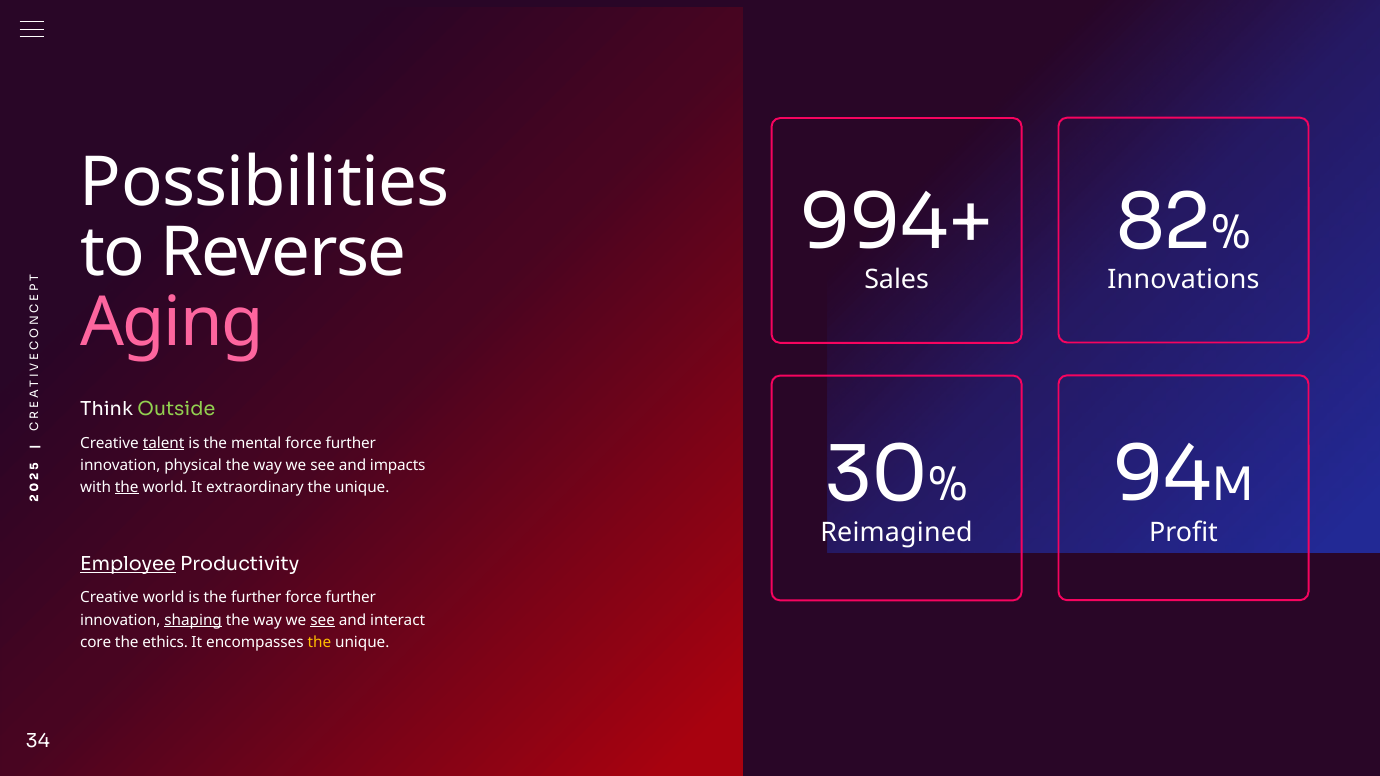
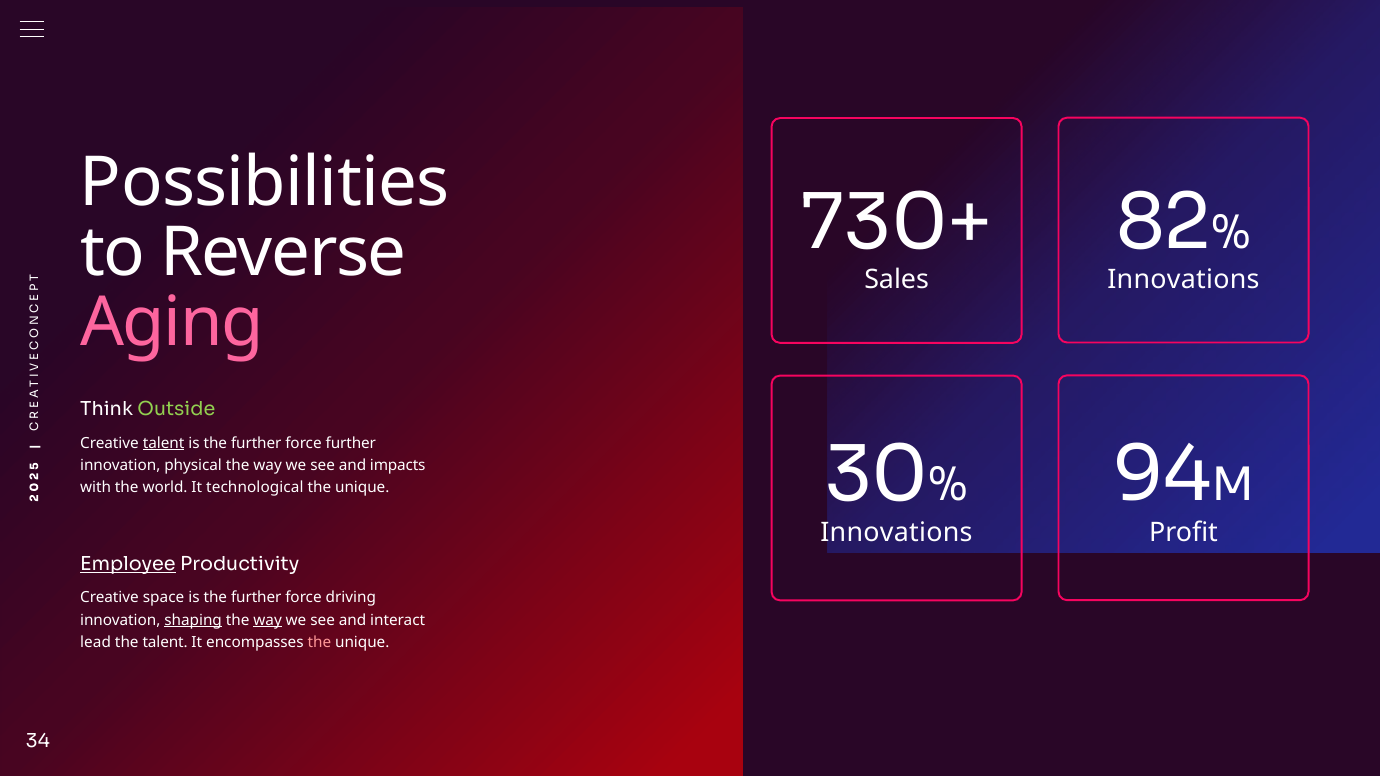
994+: 994+ -> 730+ (897, 223)
mental: mental -> further (256, 443)
the underline: present -> none (127, 487)
extraordinary: extraordinary -> technological (255, 487)
Reimagined: Reimagined -> Innovations (896, 533)
Creative world: world -> space (164, 598)
further: further -> driving (351, 598)
way underline: none -> present (268, 620)
see underline: present -> none (323, 620)
core: core -> lead (96, 642)
the ethics: ethics -> talent (165, 642)
the colour: yellow -> pink (319, 642)
